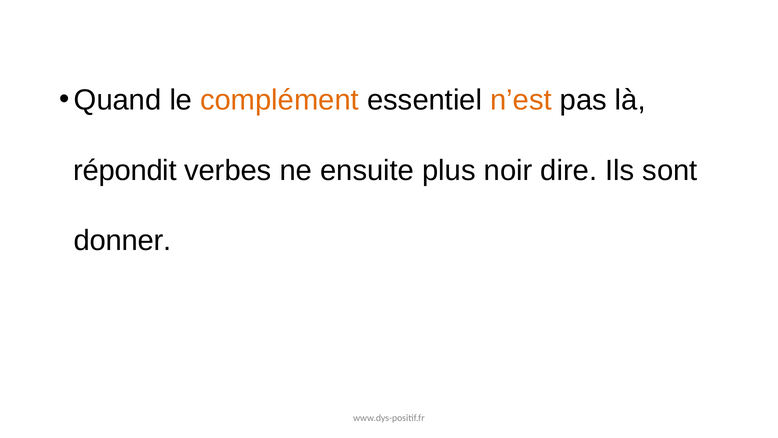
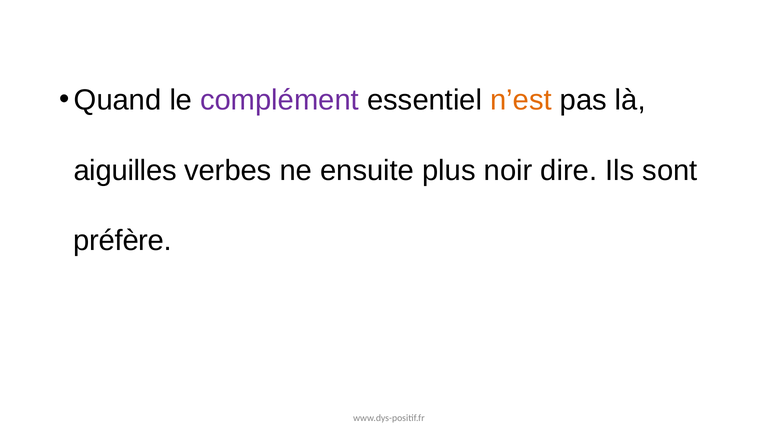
complément colour: orange -> purple (280, 100)
répondit: répondit -> aiguilles (125, 170)
donner: donner -> préfère (123, 240)
